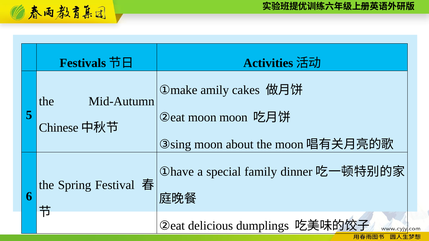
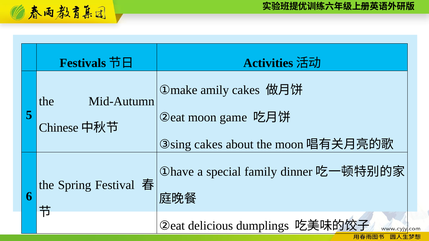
moon moon: moon -> game (233, 117)
③sing moon: moon -> cakes (208, 145)
